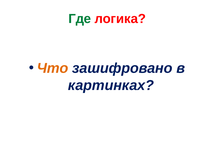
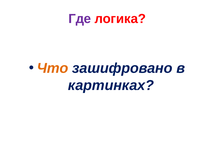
Где colour: green -> purple (80, 19)
